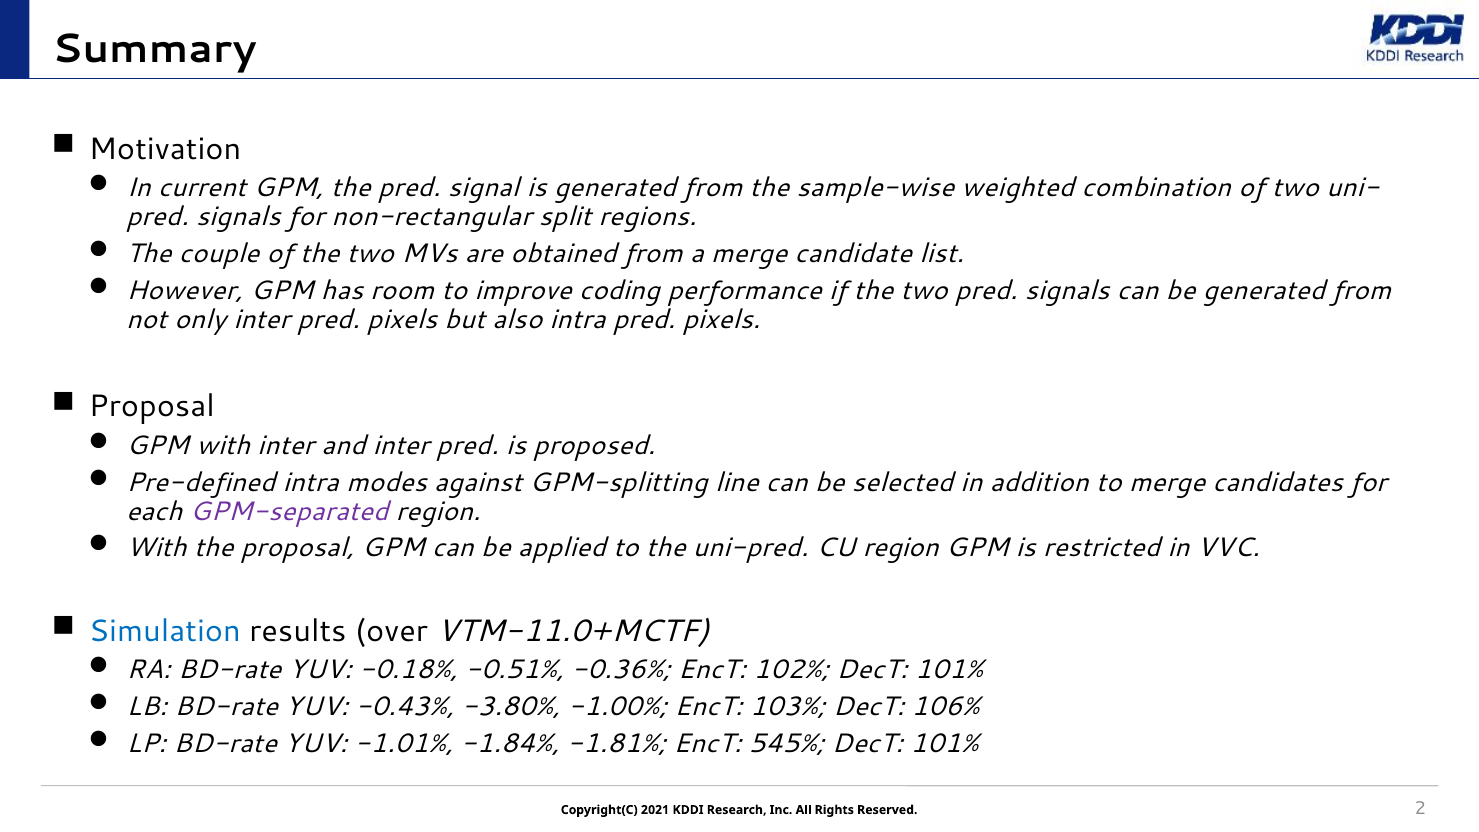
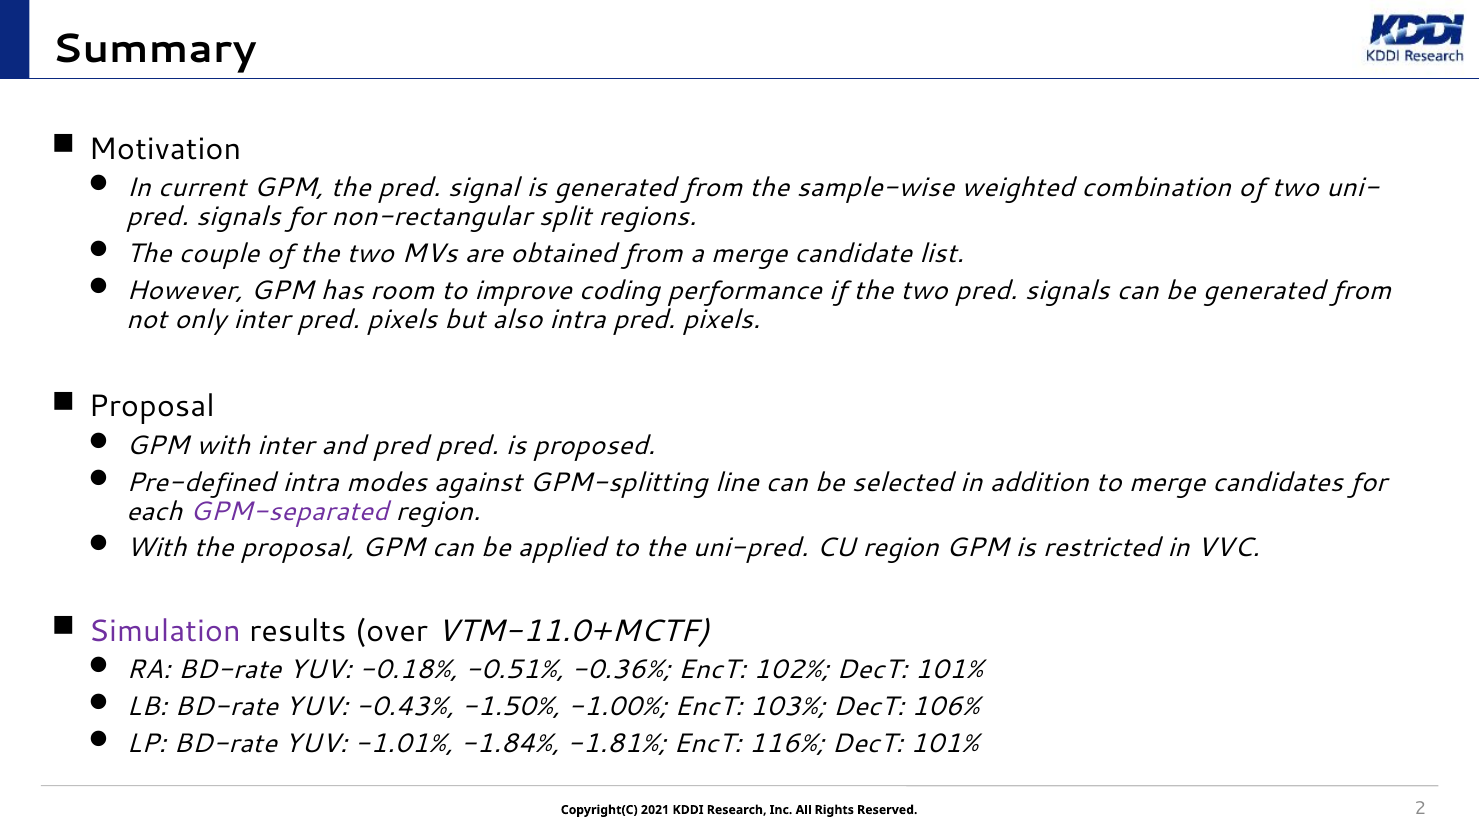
and inter: inter -> pred (401, 446)
Simulation colour: blue -> purple (165, 631)
-3.80%: -3.80% -> -1.50% (511, 707)
545%: 545% -> 116% (787, 743)
